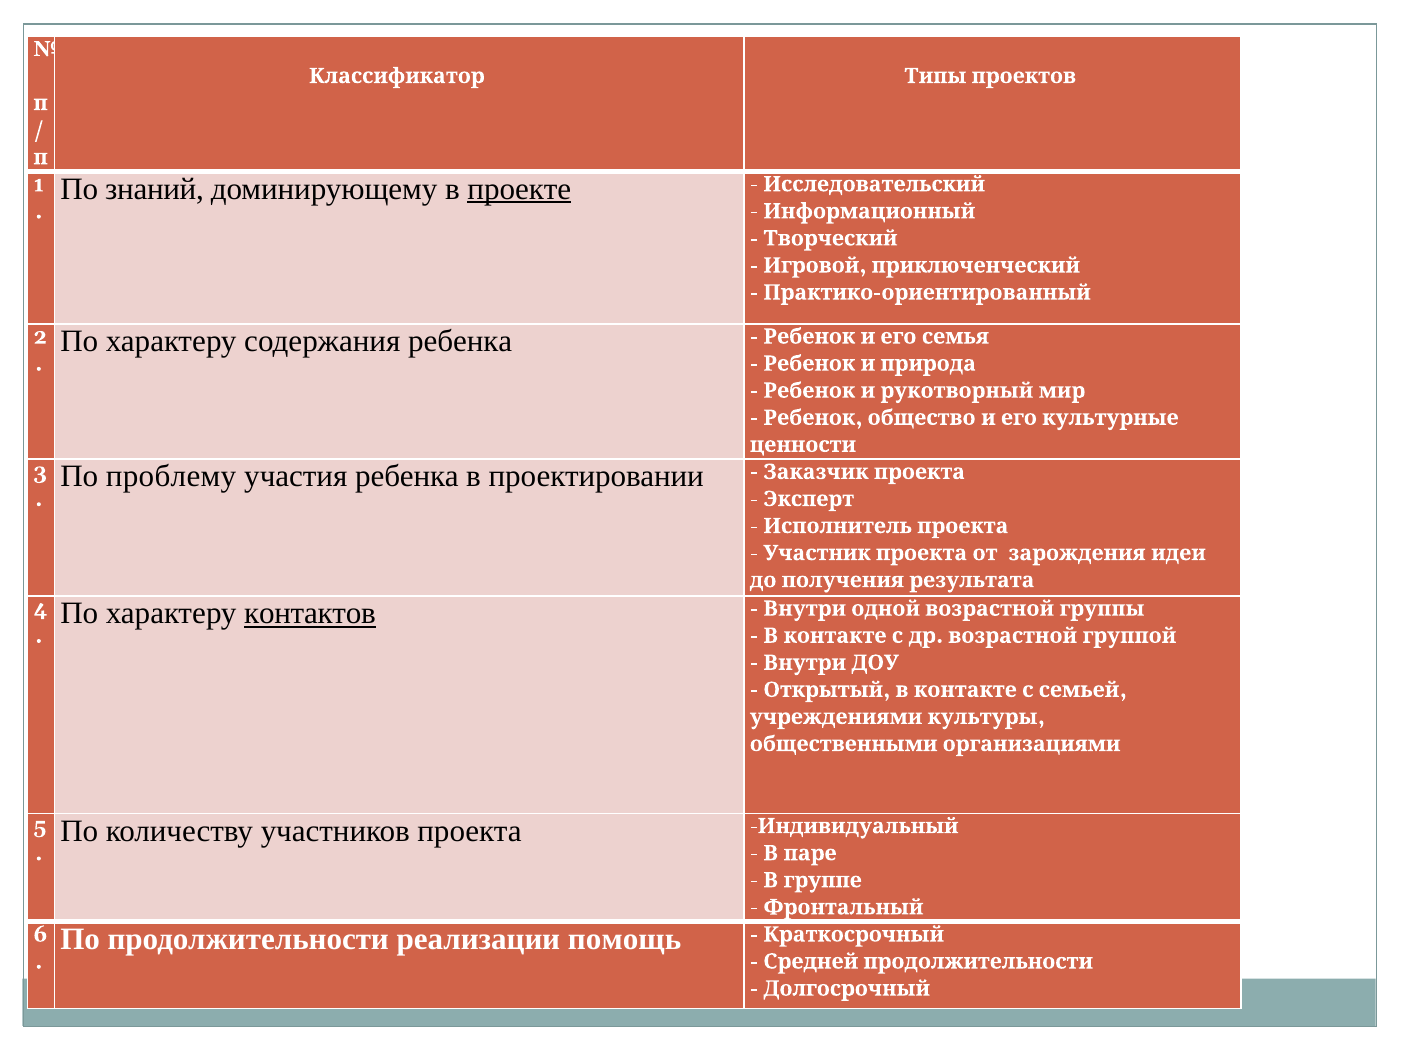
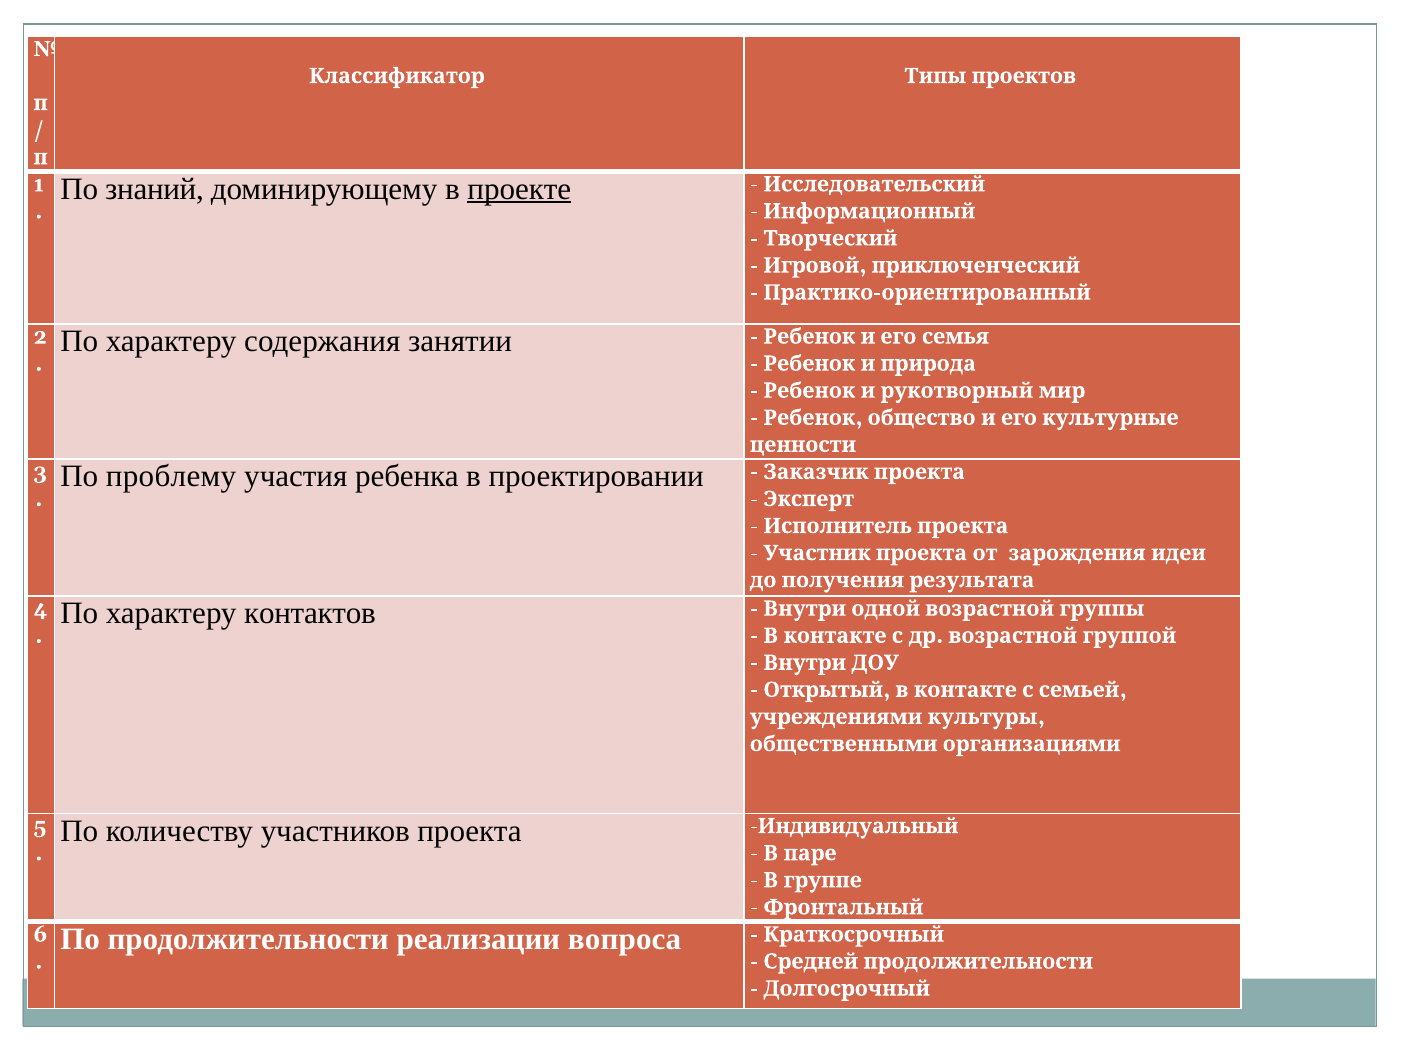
содержания ребенка: ребенка -> занятии (460, 342)
контактов underline: present -> none (310, 614)
помощь: помощь -> вопроса (625, 940)
